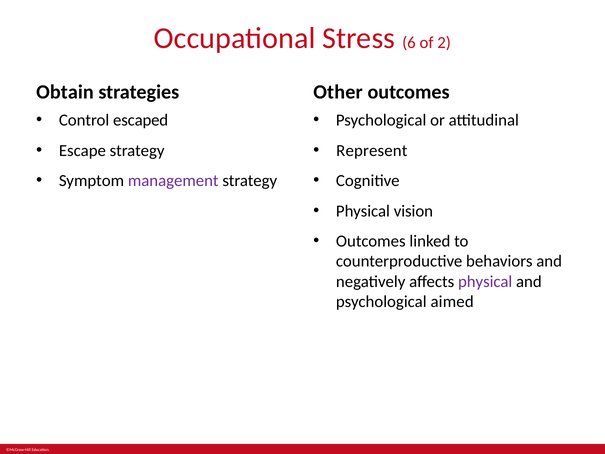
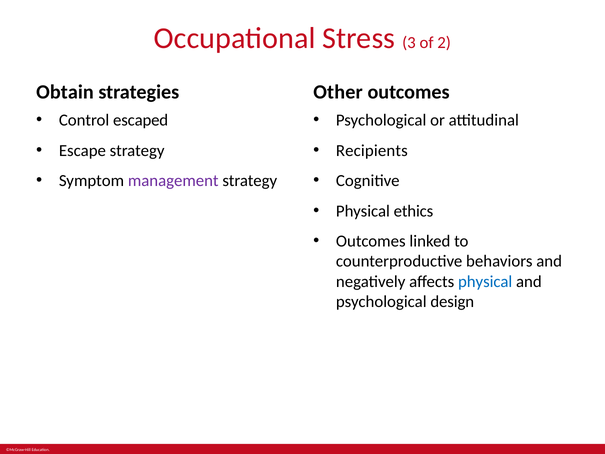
6: 6 -> 3 (409, 43)
Represent: Represent -> Recipients (372, 150)
vision: vision -> ethics (413, 211)
physical colour: purple -> blue (485, 281)
aimed: aimed -> design (452, 302)
